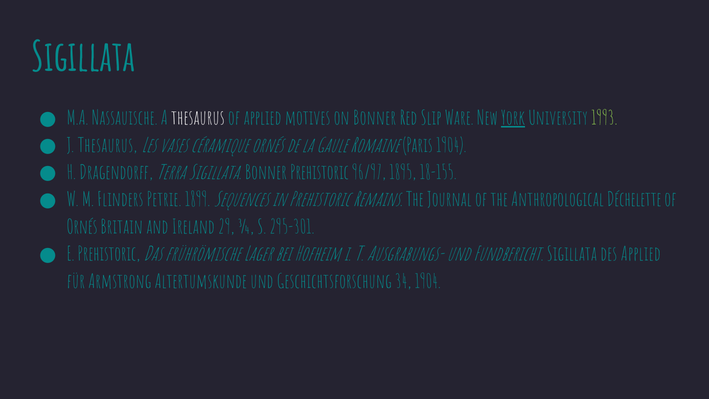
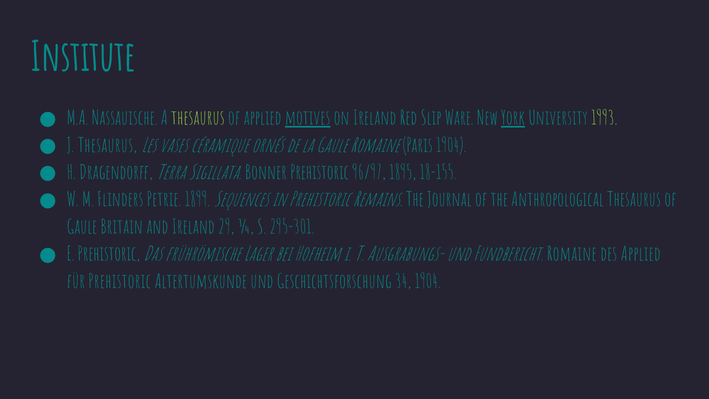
Sigillata: Sigillata -> Institute (84, 58)
thesaurus colour: white -> light green (198, 118)
motives underline: none -> present (308, 118)
on Bonner: Bonner -> Ireland (375, 118)
Anthropological Déchelette: Déchelette -> Thesaurus (634, 200)
Ornés: Ornés -> Gaule (82, 227)
Fundbericht Sigillata: Sigillata -> Romaine (572, 254)
für Armstrong: Armstrong -> Prehistoric (120, 281)
